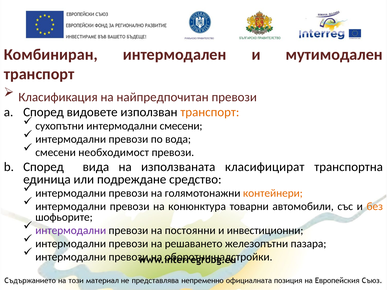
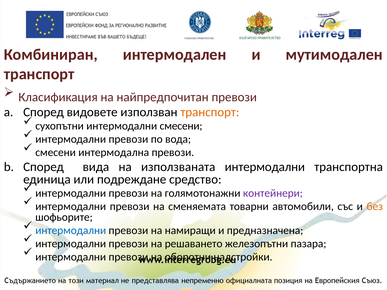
необходимост: необходимост -> интермодална (114, 153)
използваната класифицират: класифицират -> интермодални (265, 167)
контейнери colour: orange -> purple (273, 193)
конюнктура: конюнктура -> сменяемата (197, 207)
интермодални colour: purple -> blue (71, 231)
постоянни: постоянни -> намиращи (190, 231)
инвестиционни: инвестиционни -> предназначена (265, 231)
